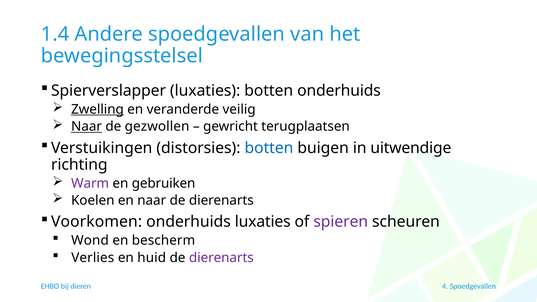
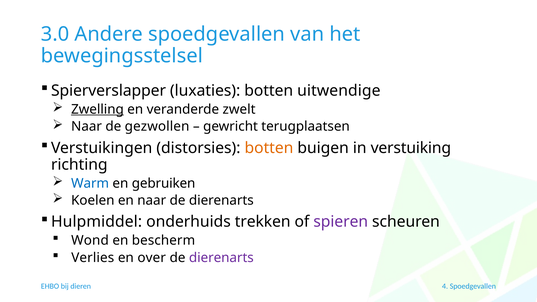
1.4: 1.4 -> 3.0 (55, 34)
botten onderhuids: onderhuids -> uitwendige (339, 91)
veilig: veilig -> zwelt (239, 109)
Naar underline: present -> none (87, 127)
botten colour: blue -> orange (269, 148)
uitwendige: uitwendige -> verstuiking (411, 148)
Warm colour: purple -> blue (90, 183)
Voorkomen: Voorkomen -> Hulpmiddel (97, 222)
onderhuids luxaties: luxaties -> trekken (263, 222)
huid: huid -> over (152, 258)
